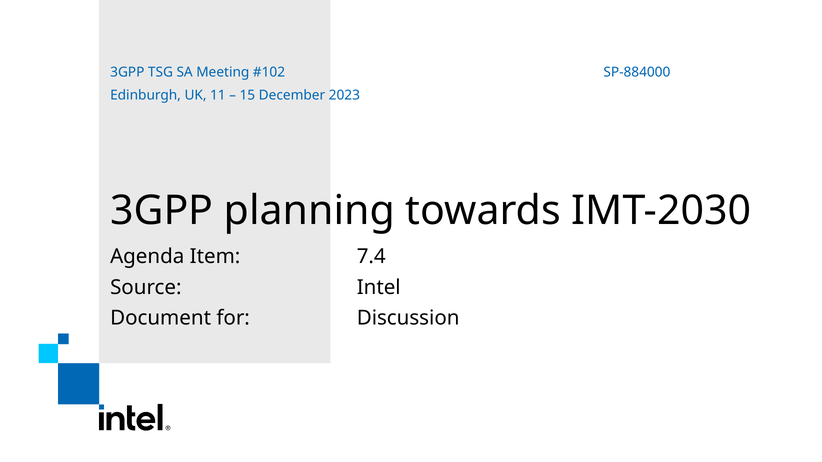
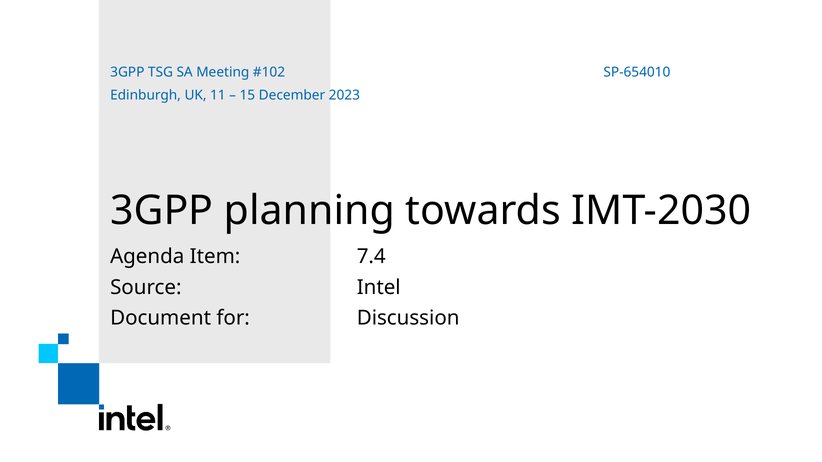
SP-884000: SP-884000 -> SP-654010 (637, 72)
